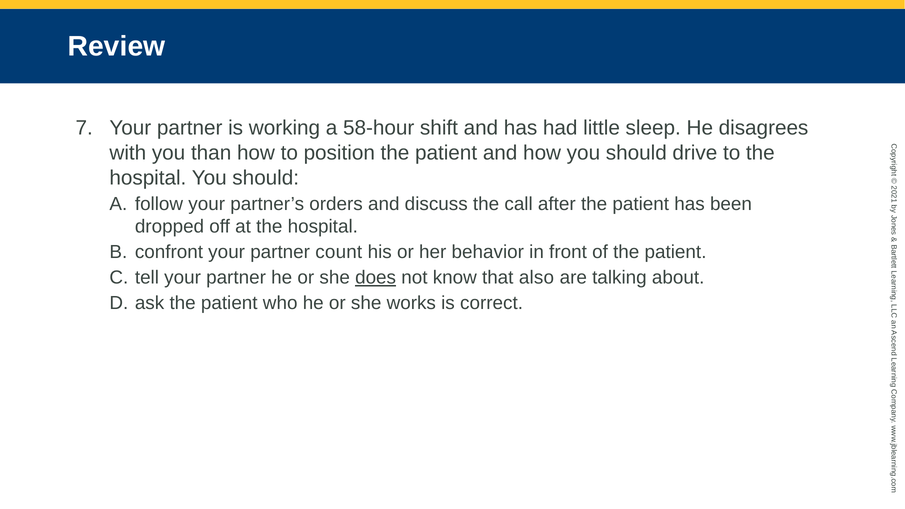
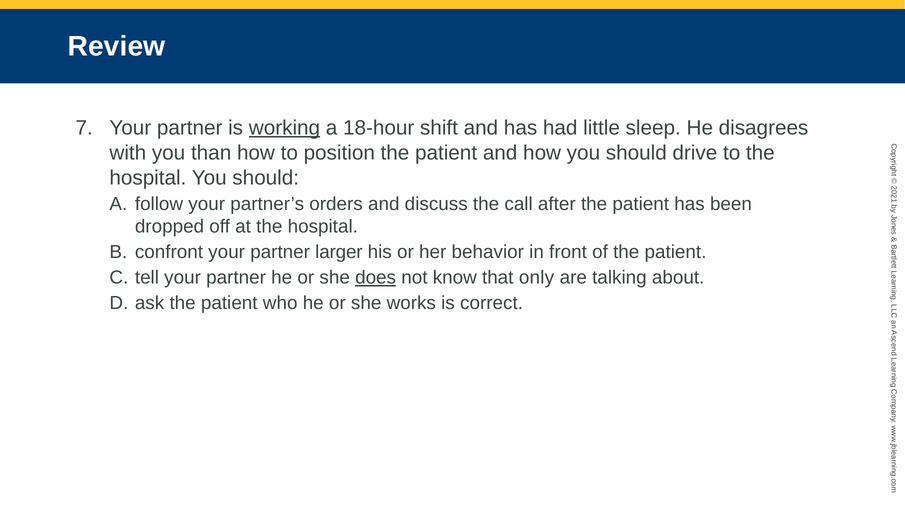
working underline: none -> present (284, 128)
58-hour: 58-hour -> 18-hour (379, 128)
count: count -> larger (339, 252)
also: also -> only (536, 278)
